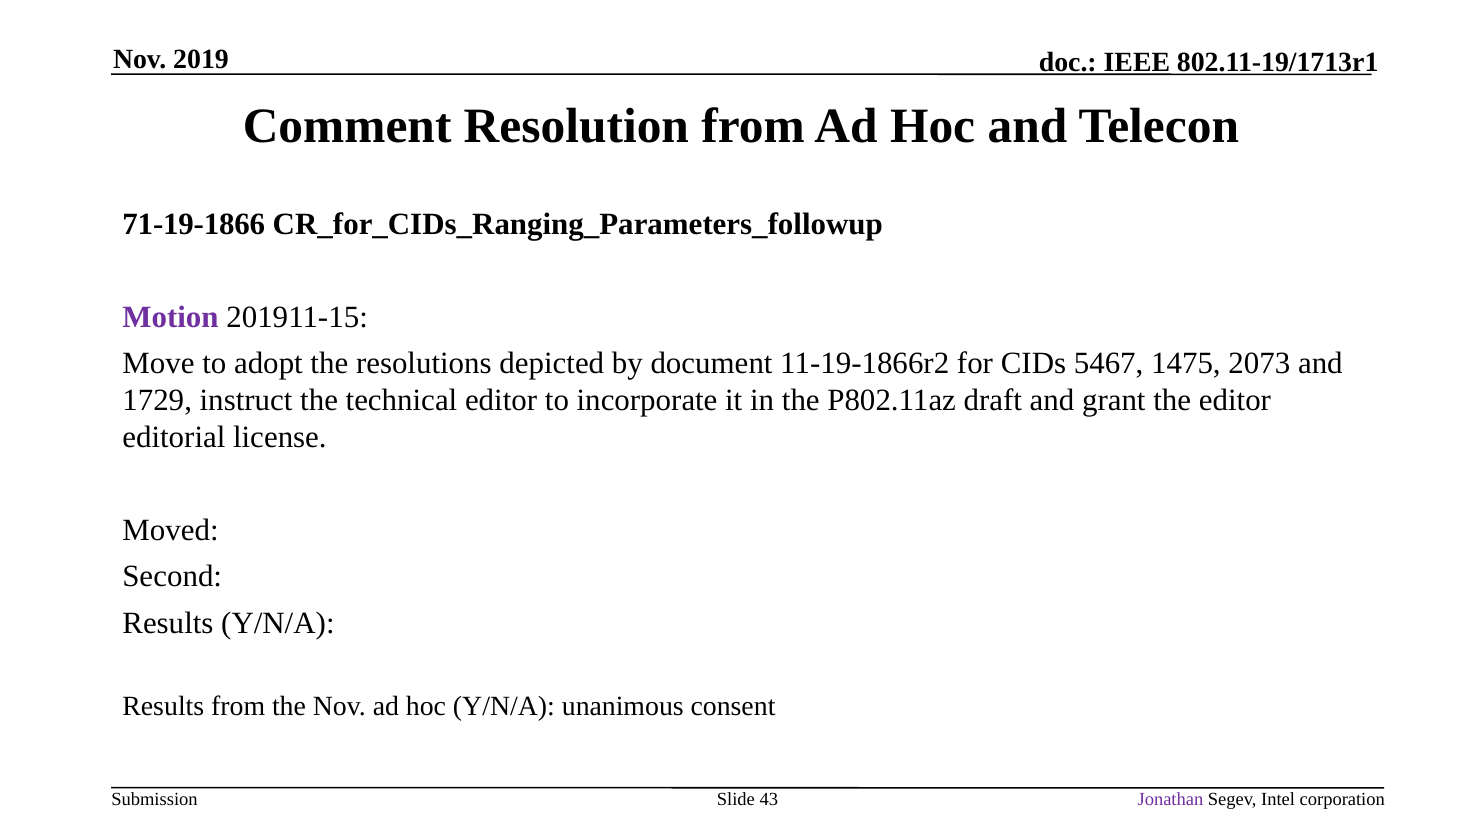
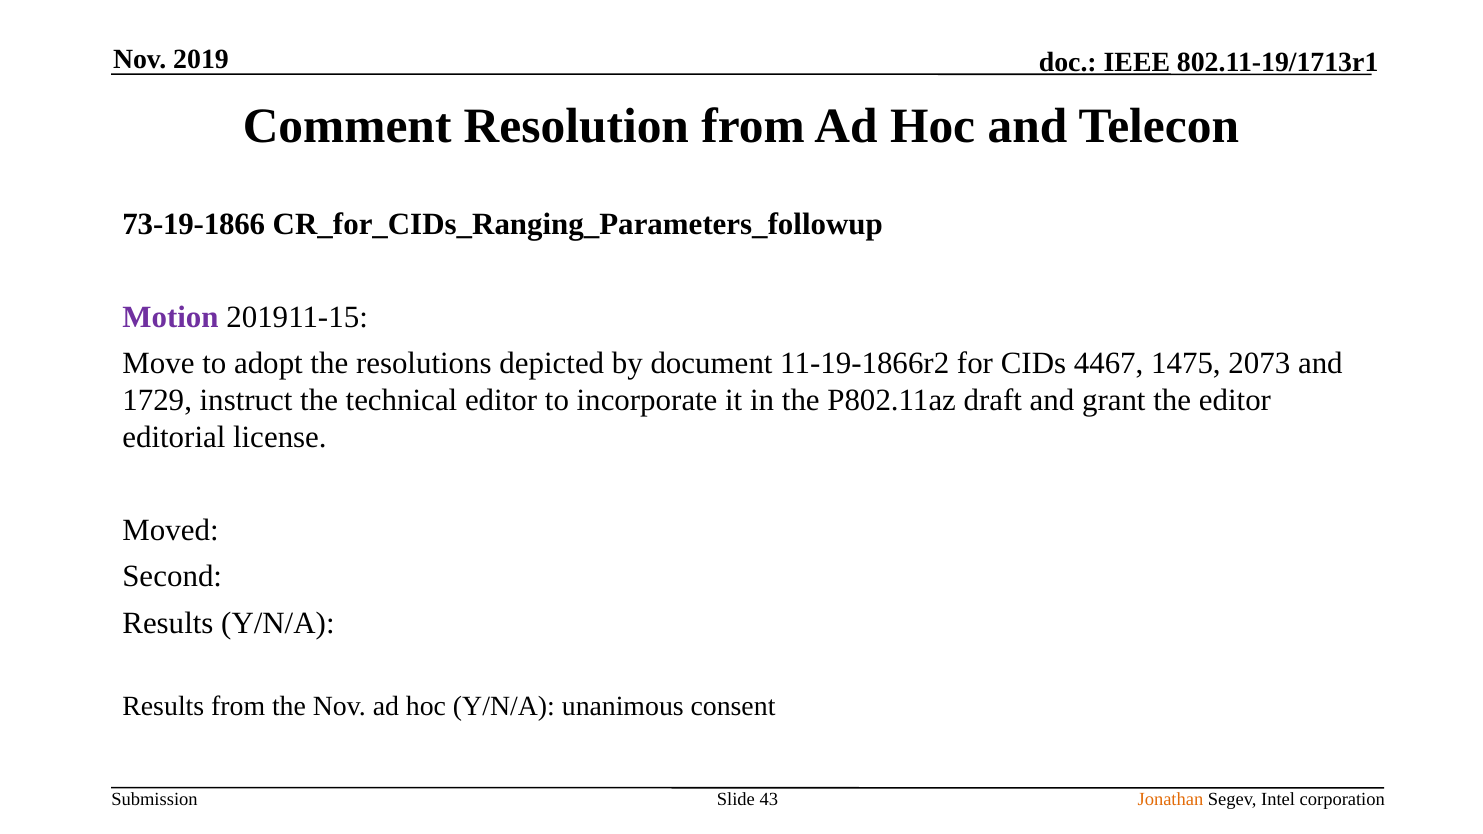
71-19-1866: 71-19-1866 -> 73-19-1866 (194, 224)
5467: 5467 -> 4467 (1109, 364)
Jonathan colour: purple -> orange (1170, 800)
